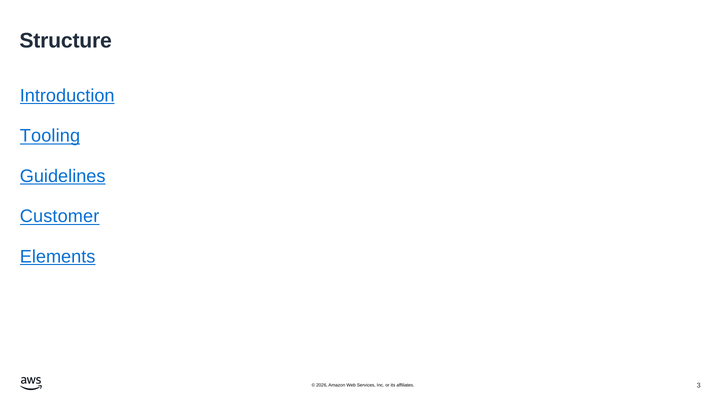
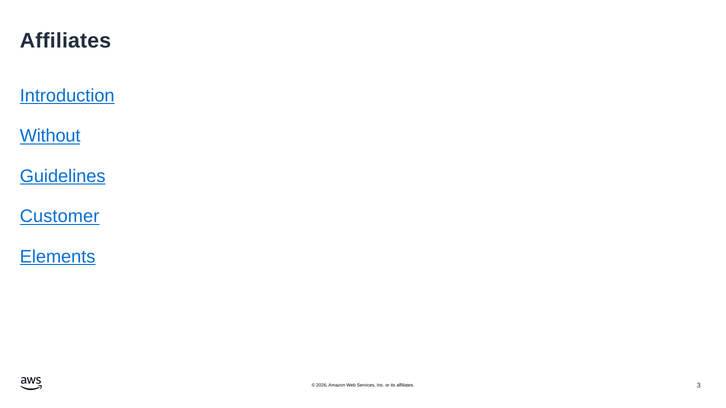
Structure: Structure -> Affiliates (65, 41)
Tooling: Tooling -> Without (50, 136)
